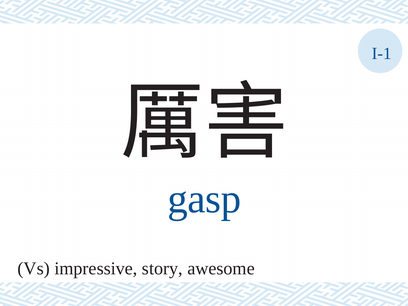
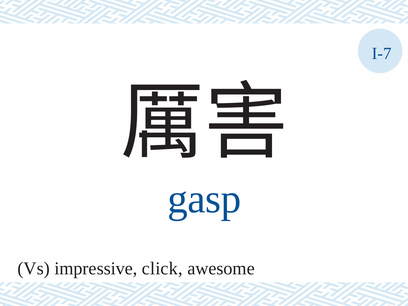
I-1: I-1 -> I-7 (382, 53)
story: story -> click (162, 268)
